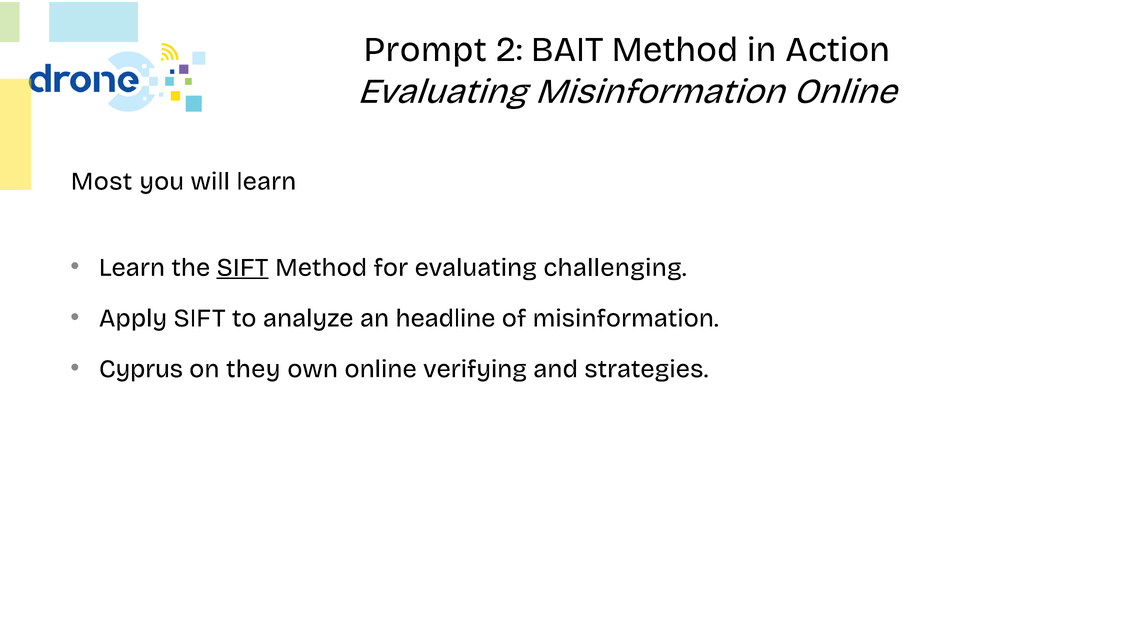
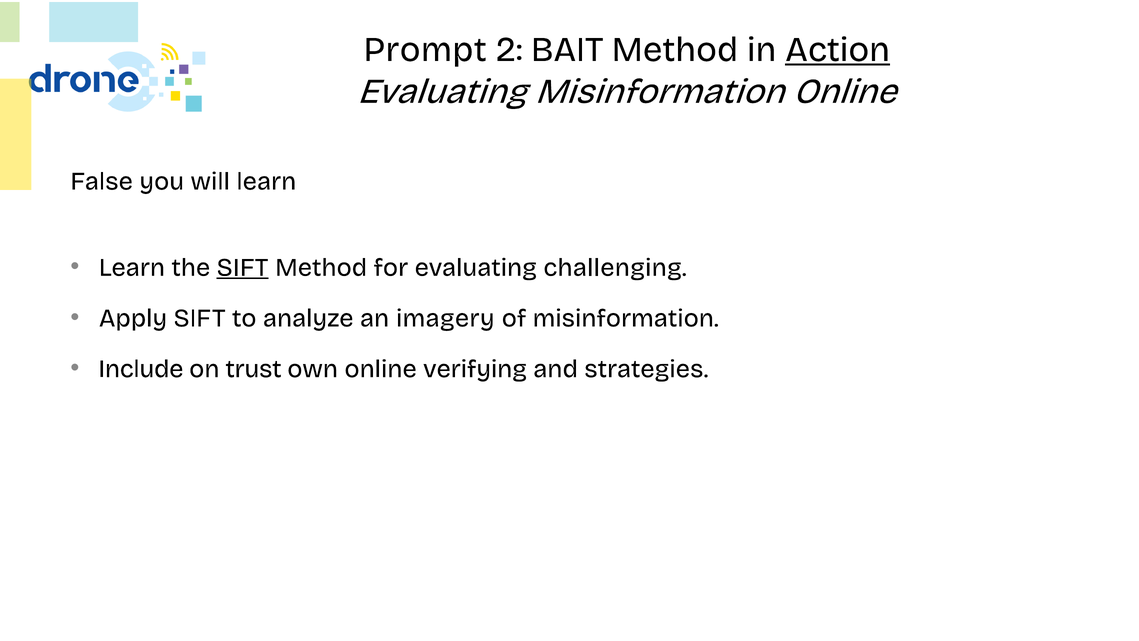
Action underline: none -> present (838, 49)
Most: Most -> False (102, 181)
headline: headline -> imagery (445, 318)
Cyprus: Cyprus -> Include (141, 369)
they: they -> trust (254, 369)
